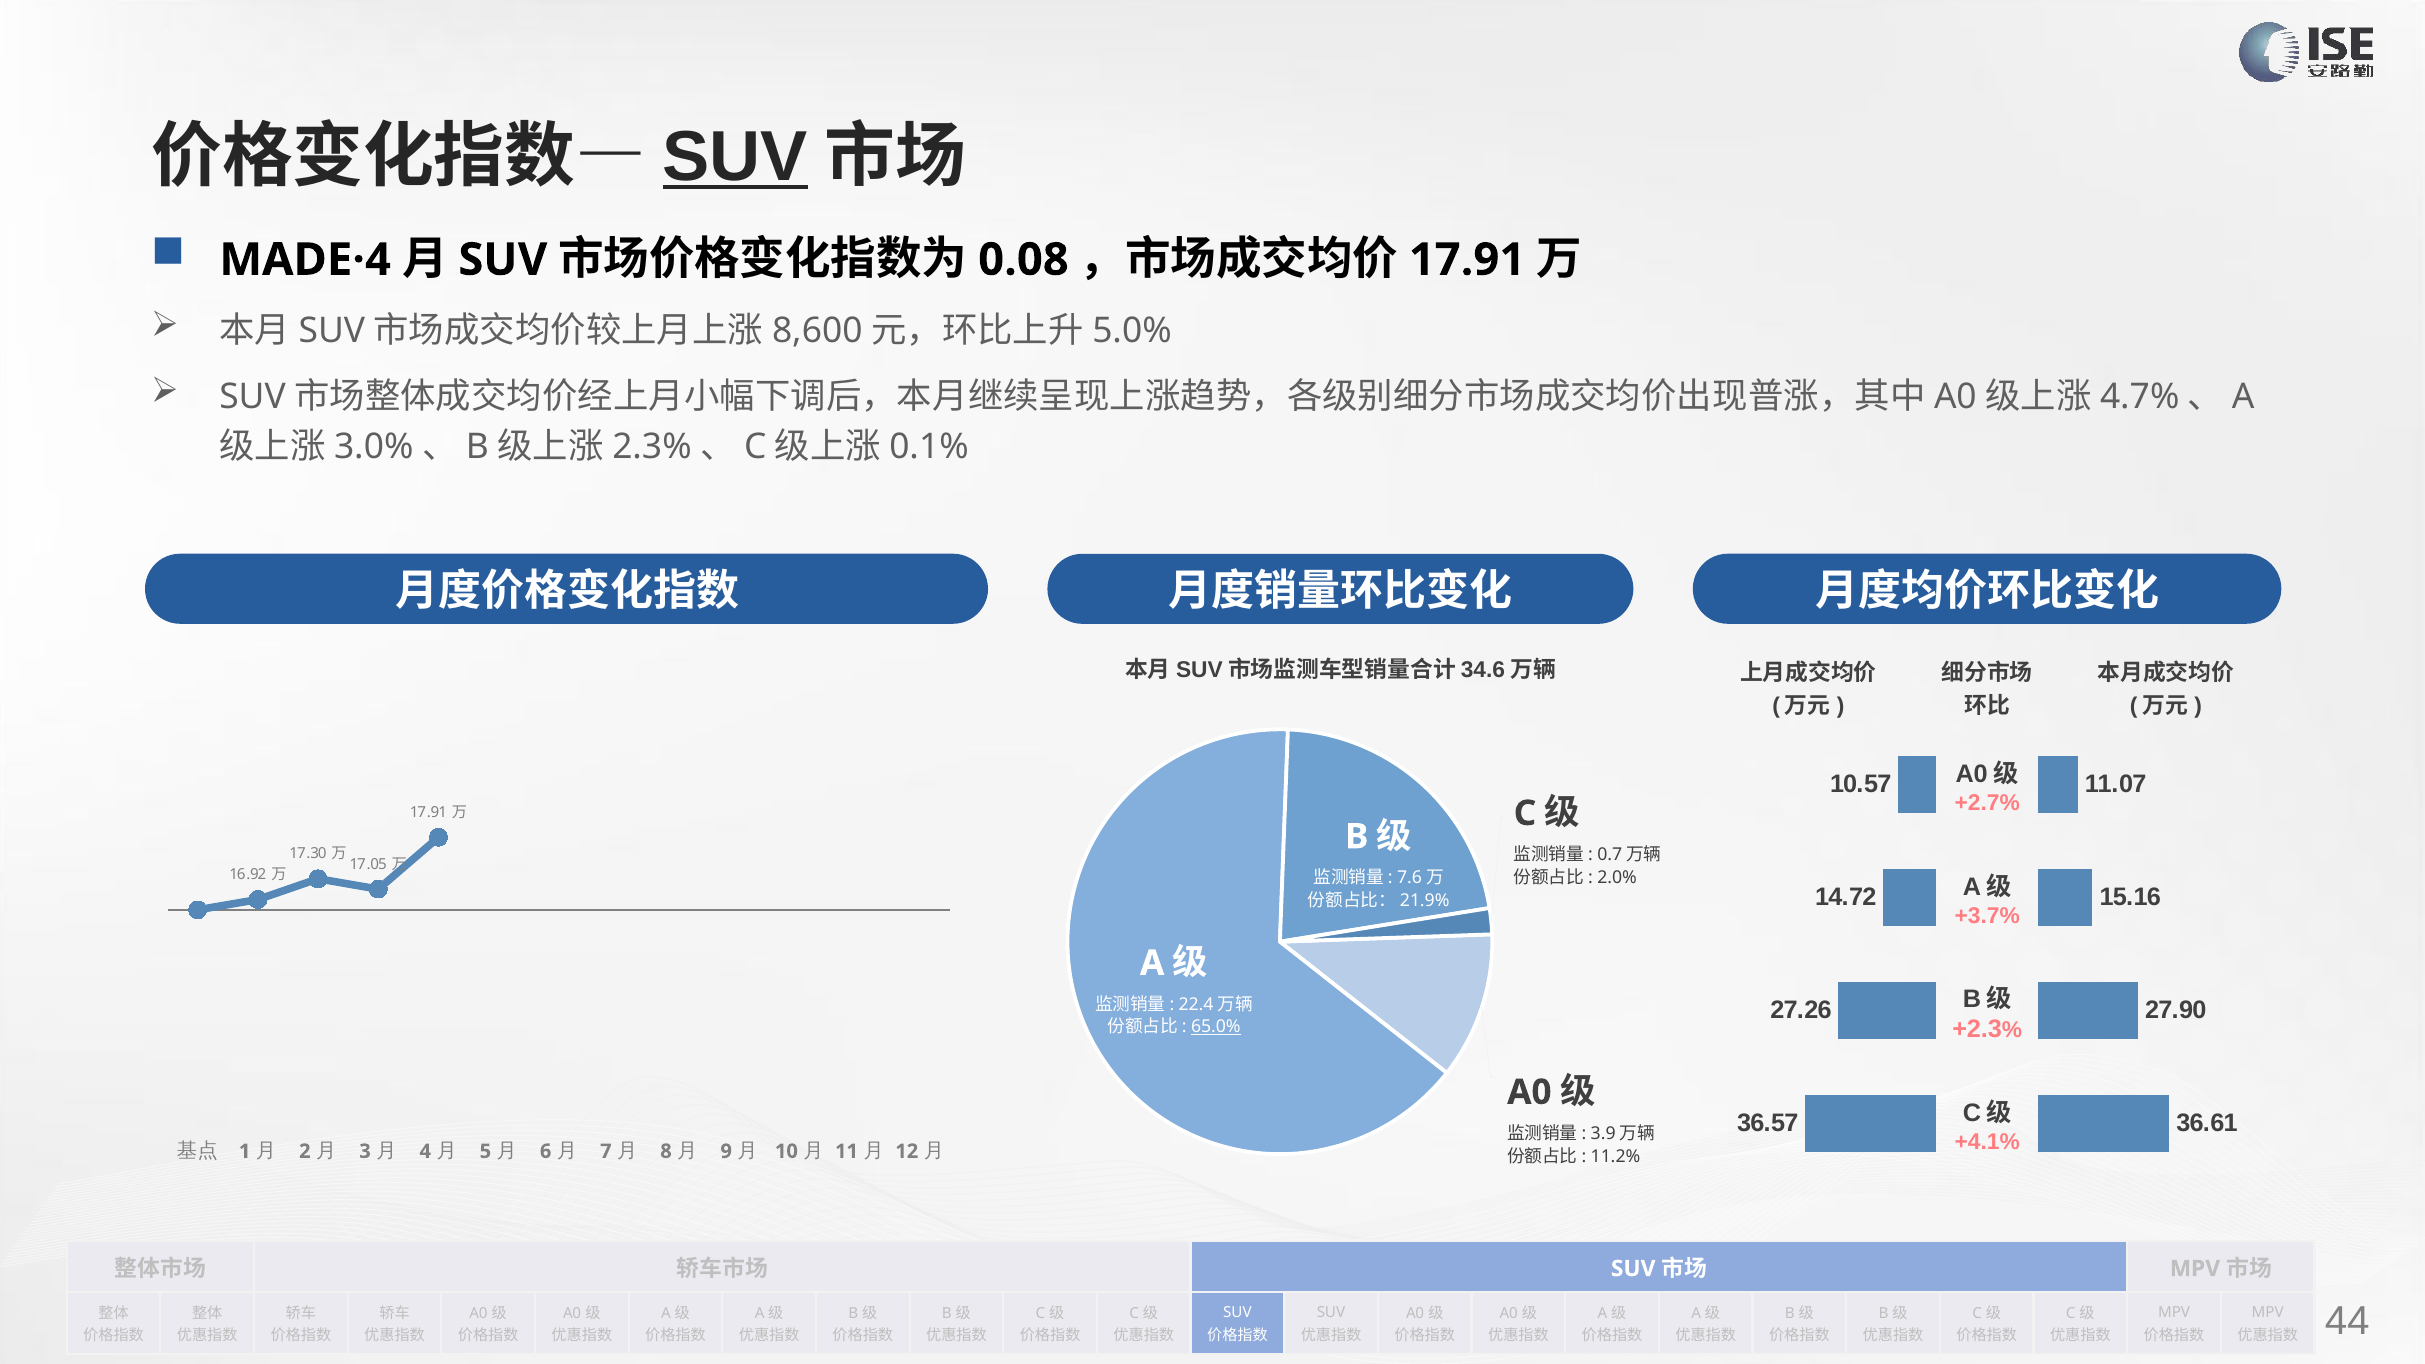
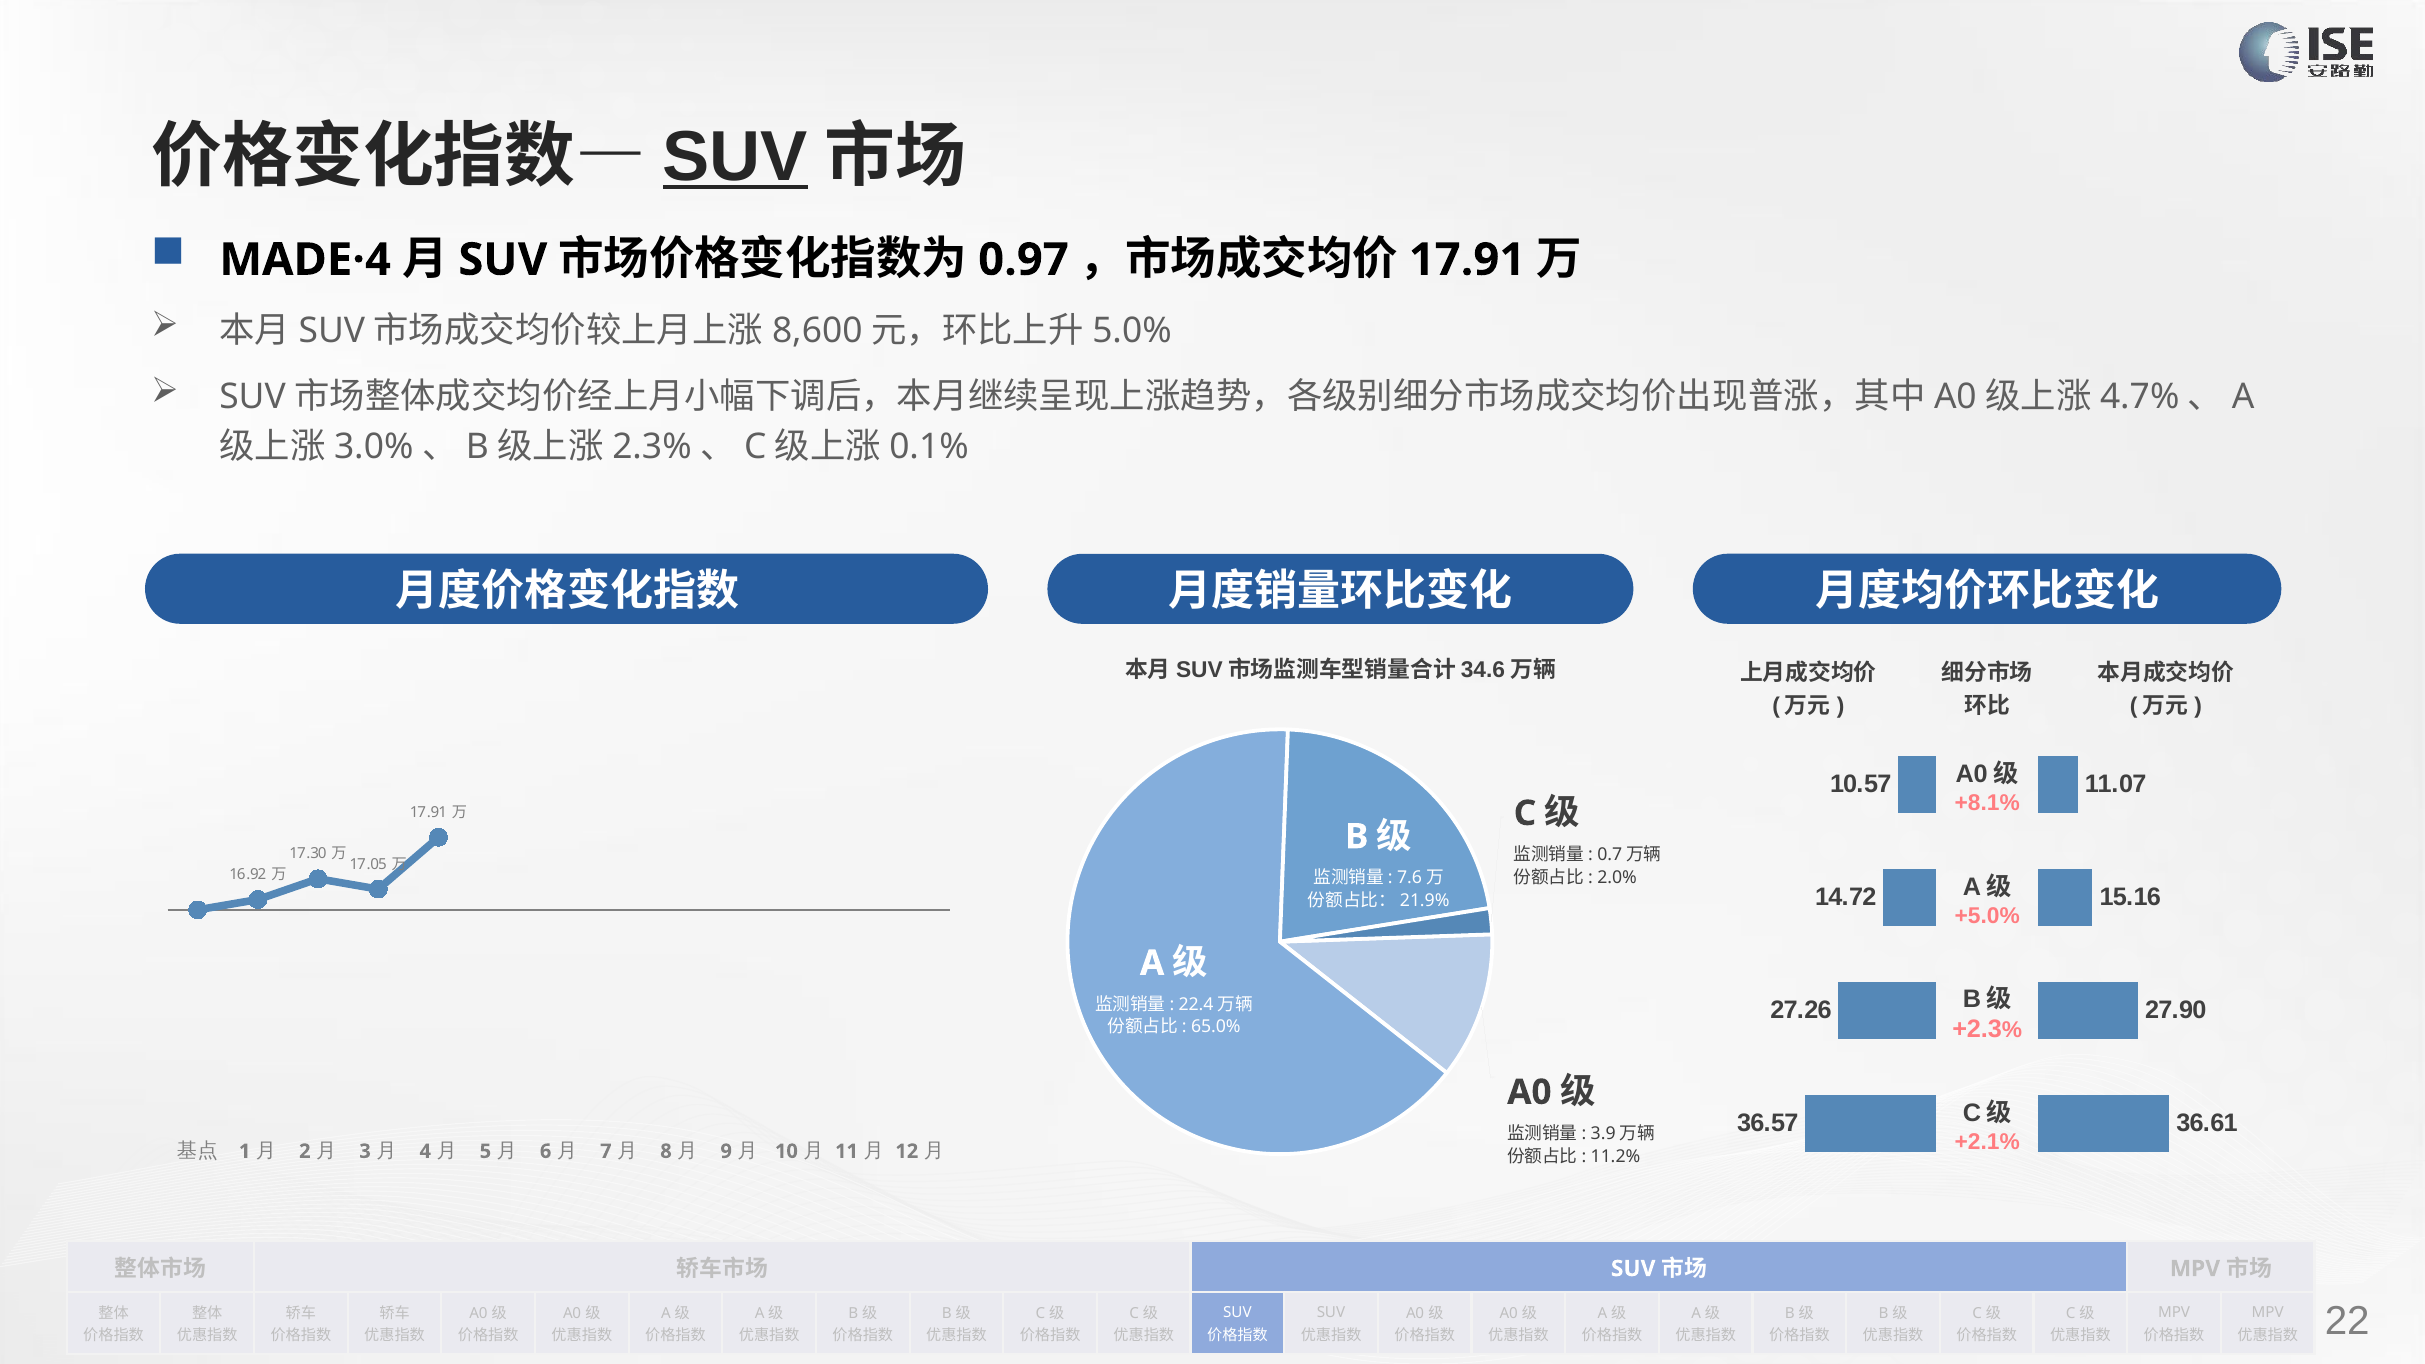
0.08: 0.08 -> 0.97 (1023, 260)
+2.7%: +2.7% -> +8.1% (1987, 803)
+3.7%: +3.7% -> +5.0% (1987, 916)
65.0% underline: present -> none (1216, 1027)
+4.1%: +4.1% -> +2.1% (1987, 1142)
44: 44 -> 22 (2347, 1321)
